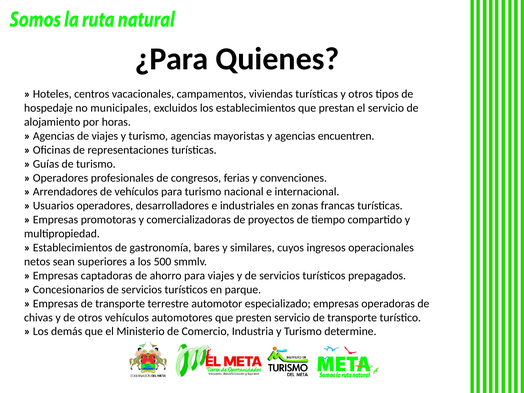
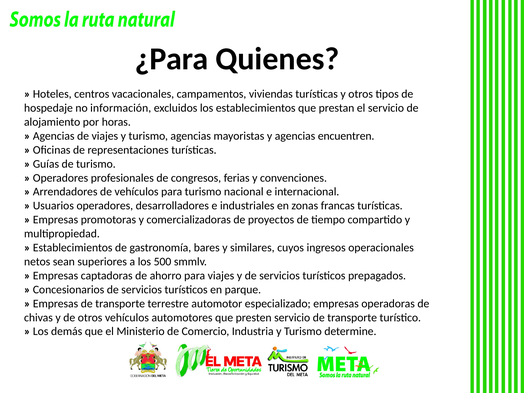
municipales: municipales -> información (121, 108)
